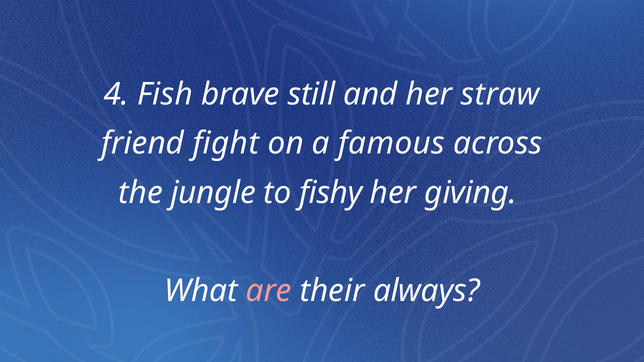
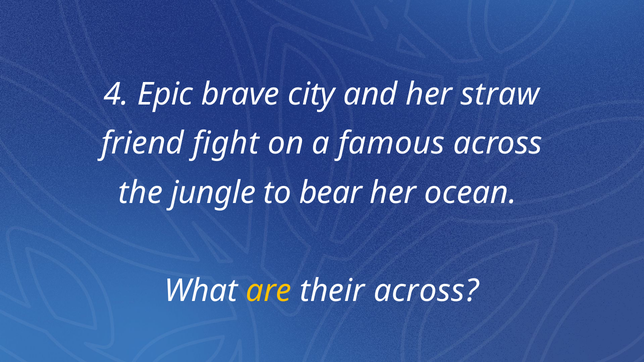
Fish: Fish -> Epic (165, 94)
still: still -> city (312, 94)
fishy: fishy -> bear (331, 193)
giving: giving -> ocean (471, 193)
are colour: pink -> yellow (269, 291)
their always: always -> across (426, 291)
